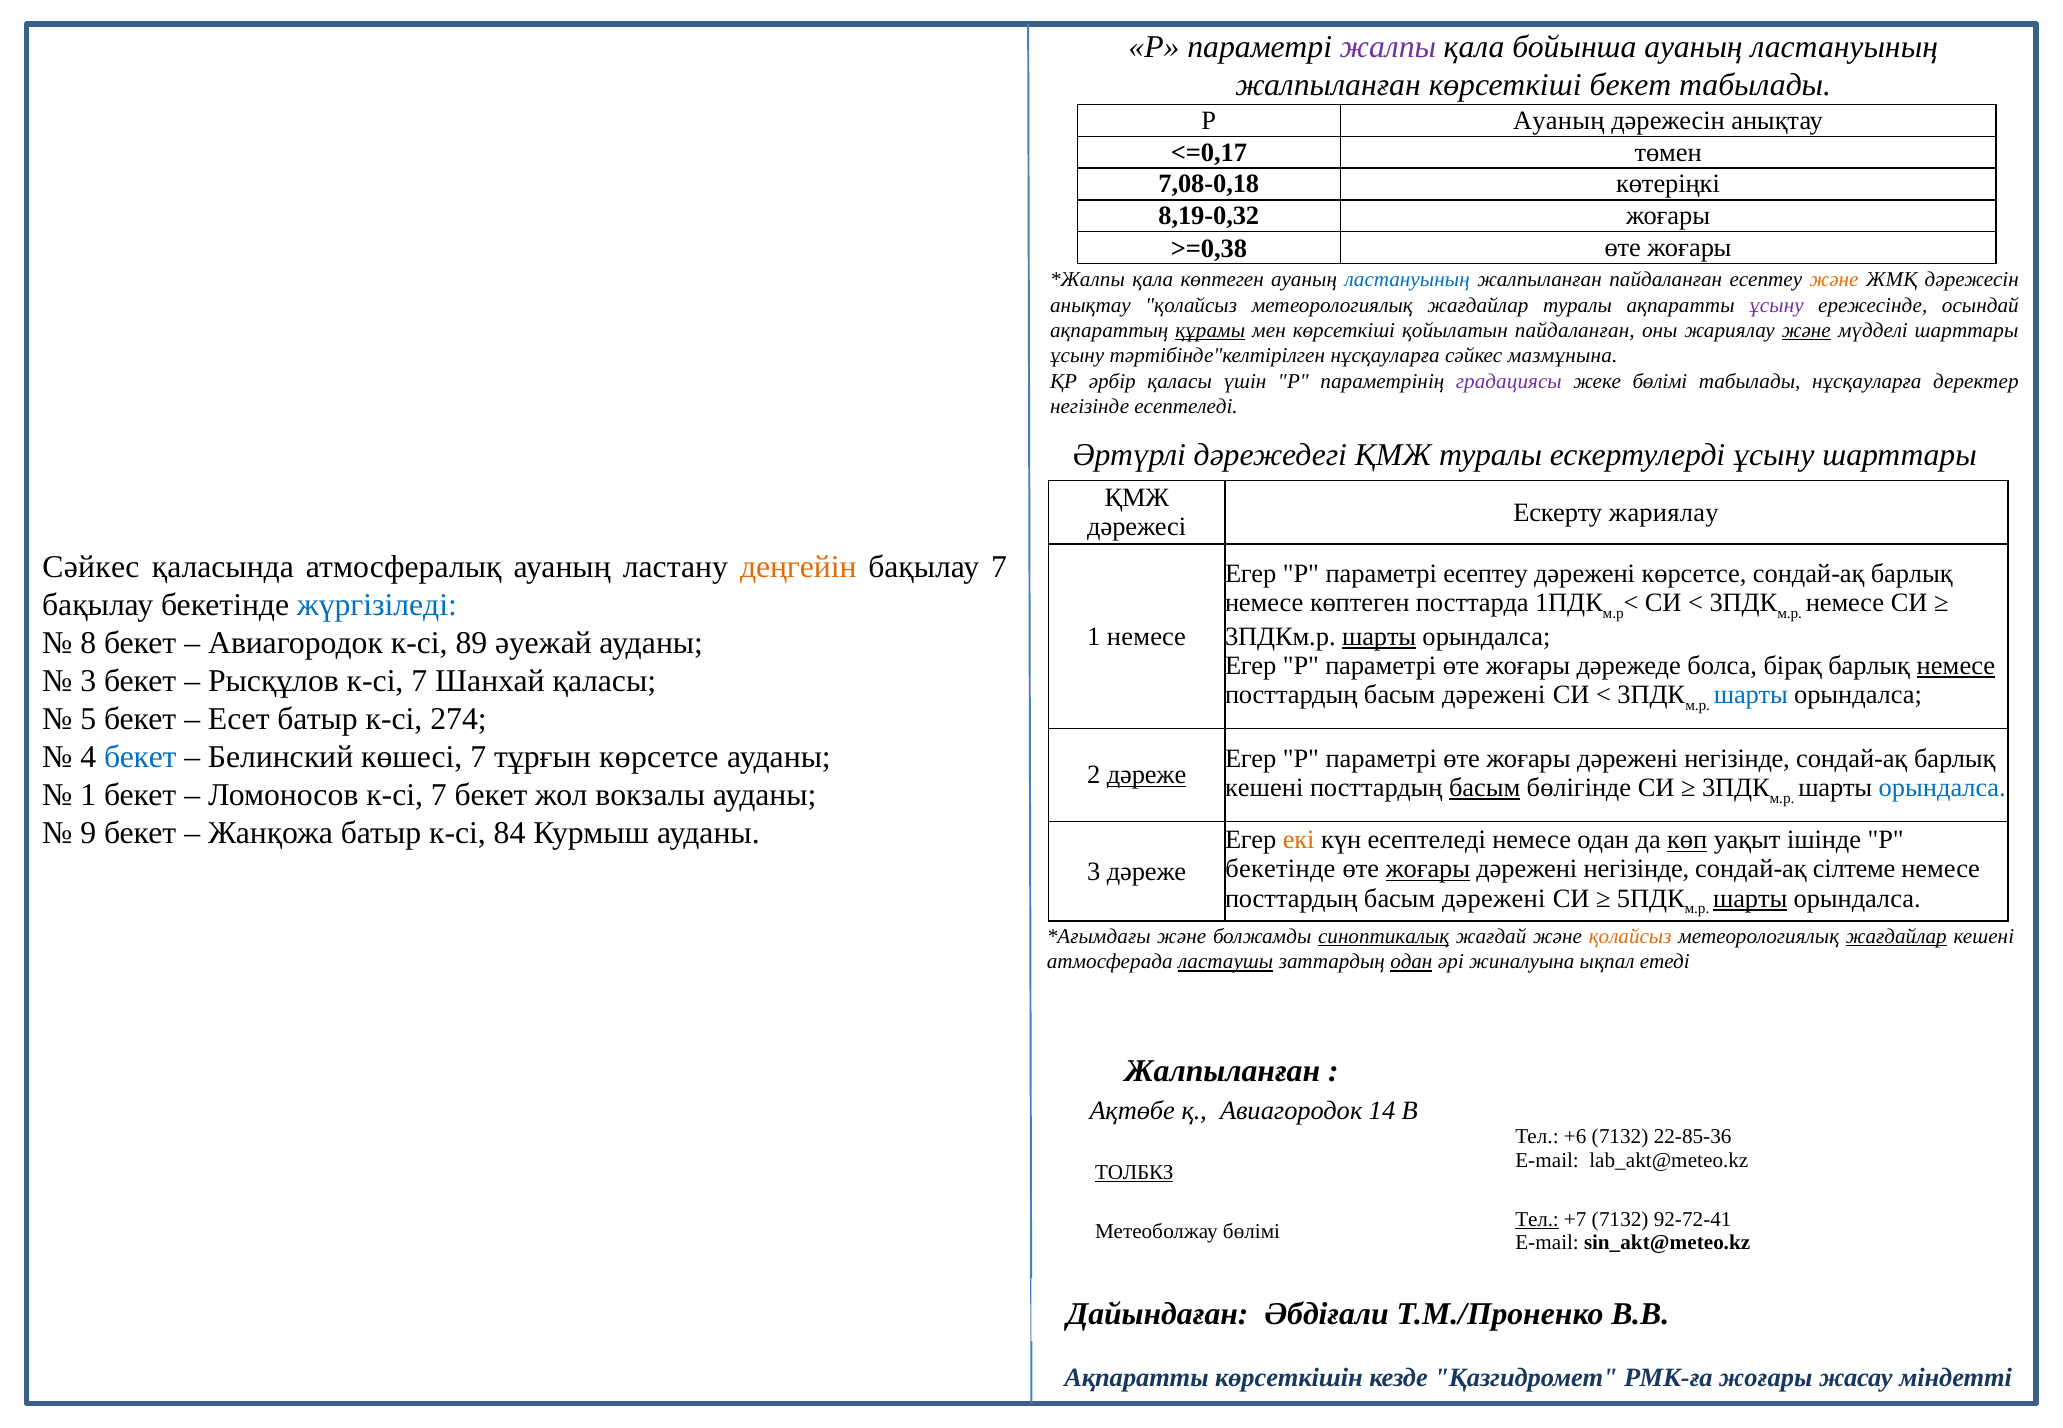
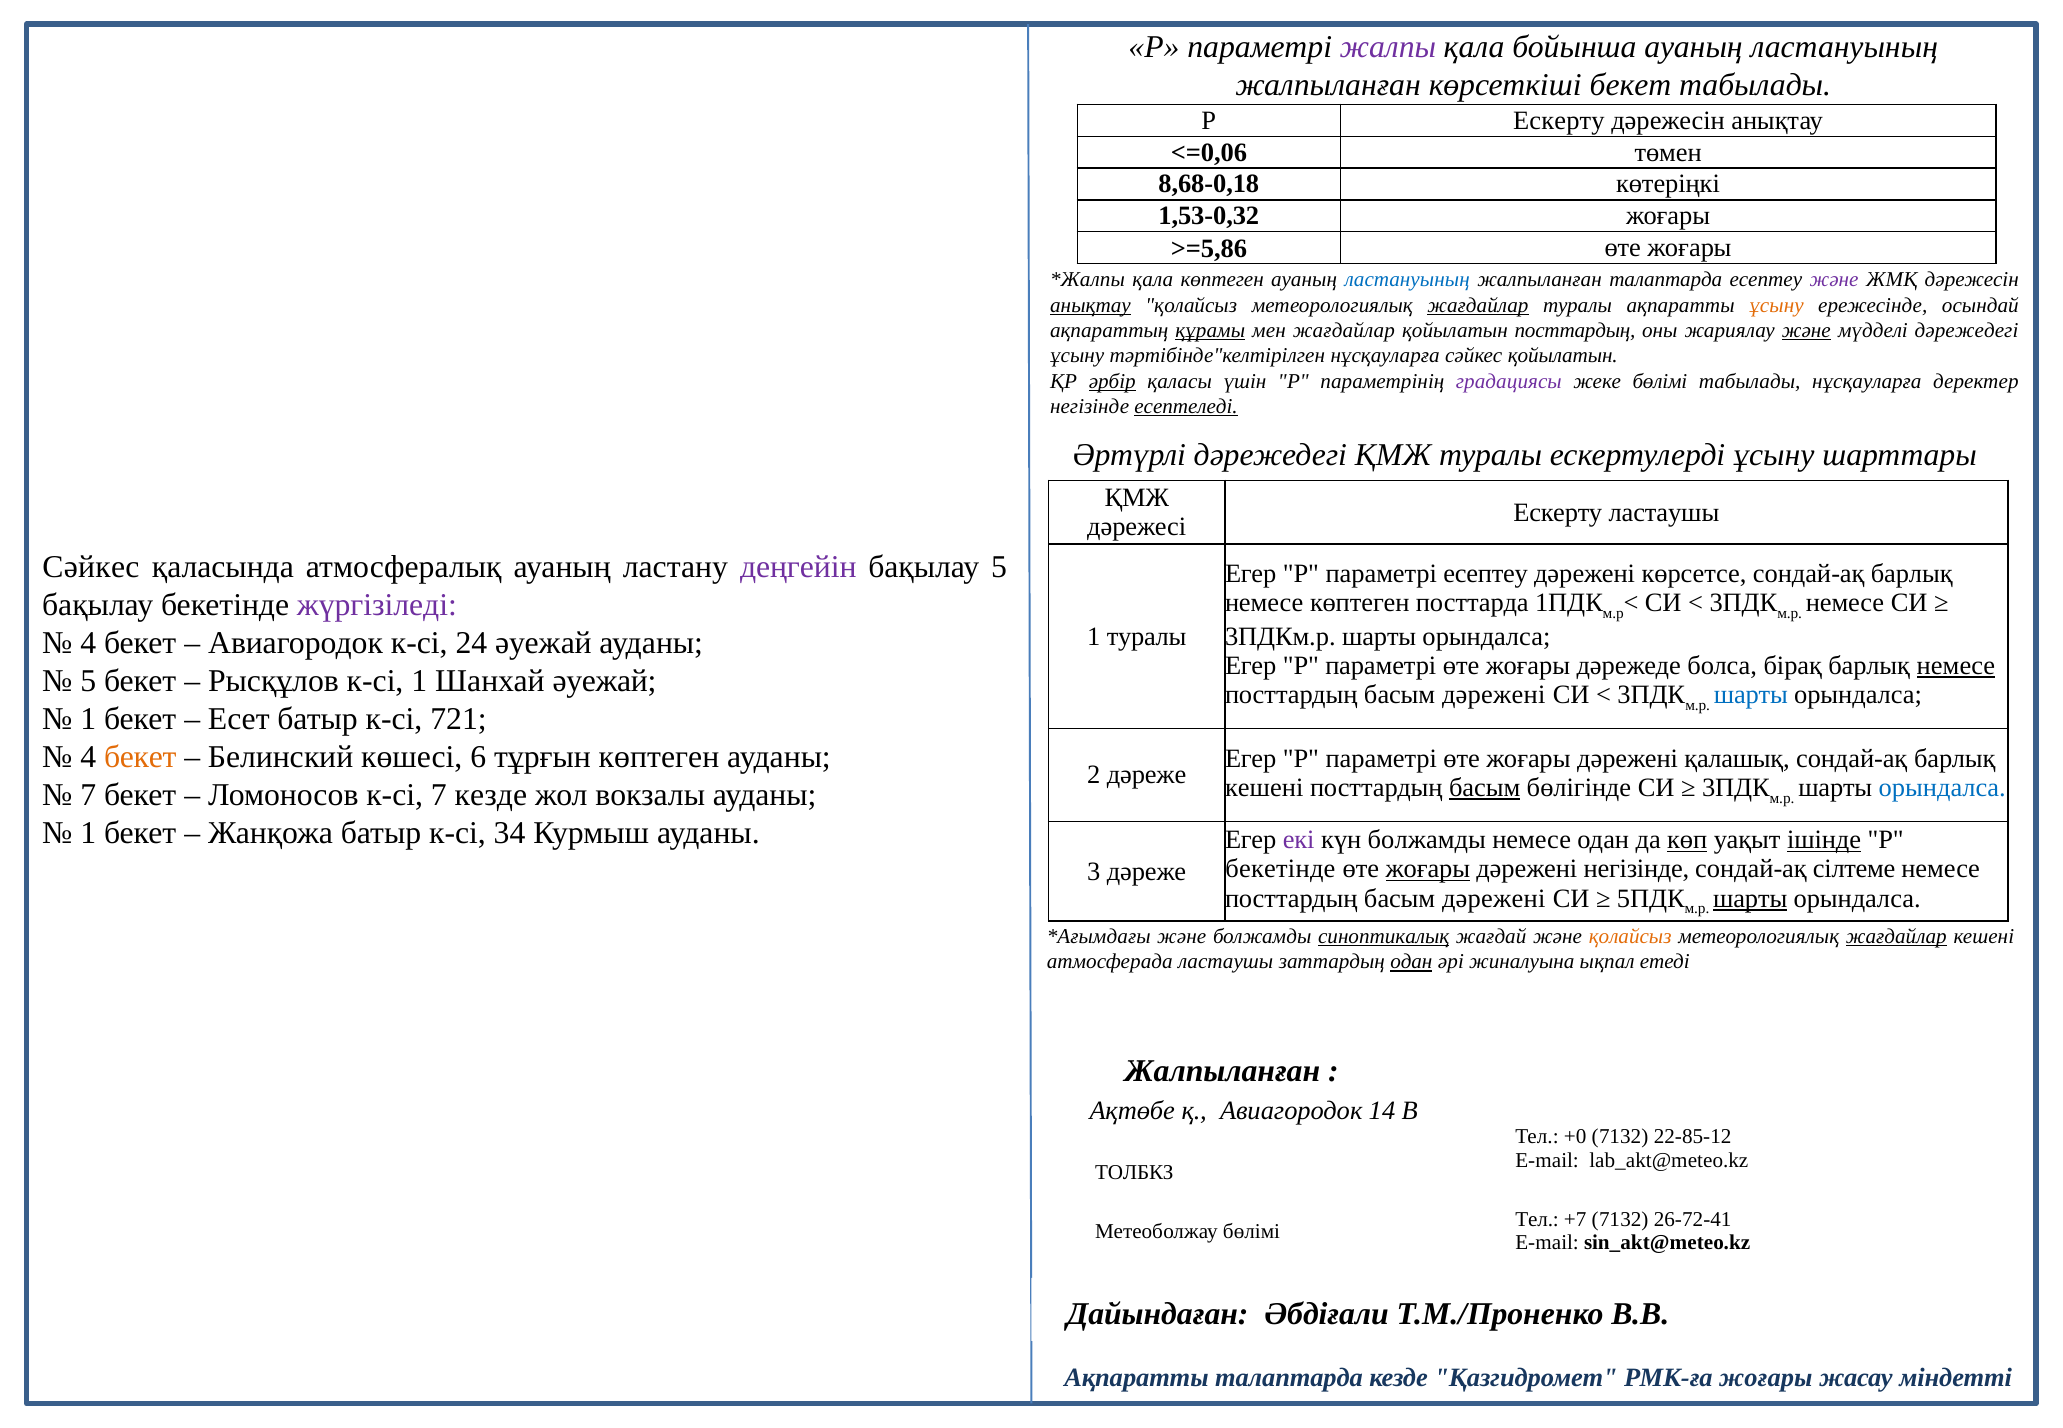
Р Ауаның: Ауаның -> Ескерту (1559, 120)
<=0,17: <=0,17 -> <=0,06 (1209, 152)
7,08-0,18: 7,08-0,18 -> 8,68-0,18 (1209, 184)
8,19-0,32: 8,19-0,32 -> 1,53-0,32 (1209, 216)
>=0,38: >=0,38 -> >=5,86 (1209, 249)
жалпыланған пайдаланған: пайдаланған -> талаптарда (1666, 280)
және colour: orange -> purple (1834, 280)
анықтау underline: none -> present (1090, 305)
жағдайлар underline: none -> present (1478, 305)
ұсыну colour: purple -> orange (1777, 305)
мен көрсеткіші: көрсеткіші -> жағдайлар (1344, 331)
қойылатын пайдаланған: пайдаланған -> посттардың (1575, 331)
мүдделі шарттары: шарттары -> дәрежедегі (1967, 331)
сәйкес мазмұнына: мазмұнына -> қойылатын (1563, 356)
әрбір underline: none -> present (1112, 381)
есептеледі underline: none -> present (1186, 407)
Ескерту жариялау: жариялау -> ластаушы (1664, 512)
деңгейін colour: orange -> purple (798, 567)
бақылау 7: 7 -> 5 (999, 567)
жүргізіледі colour: blue -> purple (377, 605)
1 немесе: немесе -> туралы (1147, 637)
шарты underline: present -> none (1379, 637)
8: 8 -> 4 (88, 643)
89: 89 -> 24 (471, 643)
3: 3 -> 5 (88, 681)
Рысқұлов к-сі 7: 7 -> 1 (419, 681)
Шанхай қаласы: қаласы -> әуежай (605, 681)
5: 5 -> 1 (88, 719)
274: 274 -> 721 (458, 719)
бекет colour: blue -> orange (140, 757)
көшесі 7: 7 -> 6 (478, 757)
тұрғын көрсетсе: көрсетсе -> көптеген (659, 757)
негізінде: негізінде -> қалашық (1737, 759)
дәреже underline: present -> none (1147, 775)
1: 1 -> 7 (88, 795)
7 бекет: бекет -> кезде (491, 795)
9: 9 -> 1 (88, 833)
84: 84 -> 34 (510, 833)
екі colour: orange -> purple (1299, 840)
күн есептеледі: есептеледі -> болжамды (1427, 840)
ішінде underline: none -> present (1824, 840)
ластаушы underline: present -> none (1226, 962)
+6: +6 -> +0 (1575, 1137)
22-85-36: 22-85-36 -> 22-85-12 (1693, 1137)
ТОЛБКЗ underline: present -> none (1134, 1172)
Тел underline: present -> none (1537, 1219)
92-72-41: 92-72-41 -> 26-72-41 (1693, 1219)
Ақпаратты көрсеткішін: көрсеткішін -> талаптарда (1289, 1378)
